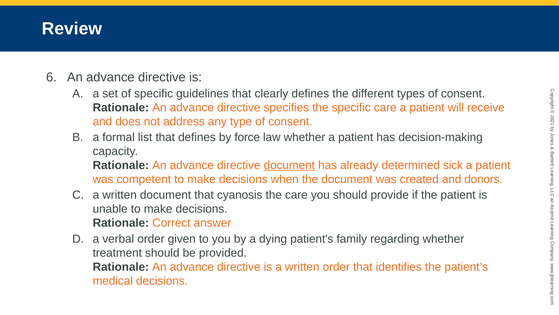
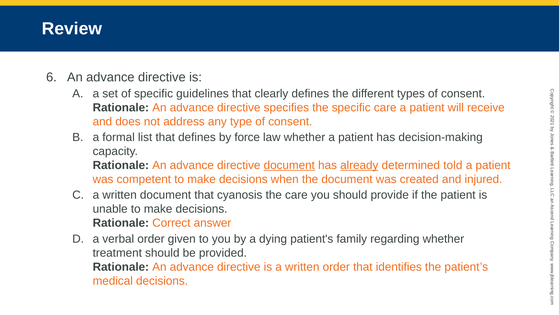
already underline: none -> present (359, 165)
sick: sick -> told (453, 165)
donors: donors -> injured (483, 179)
